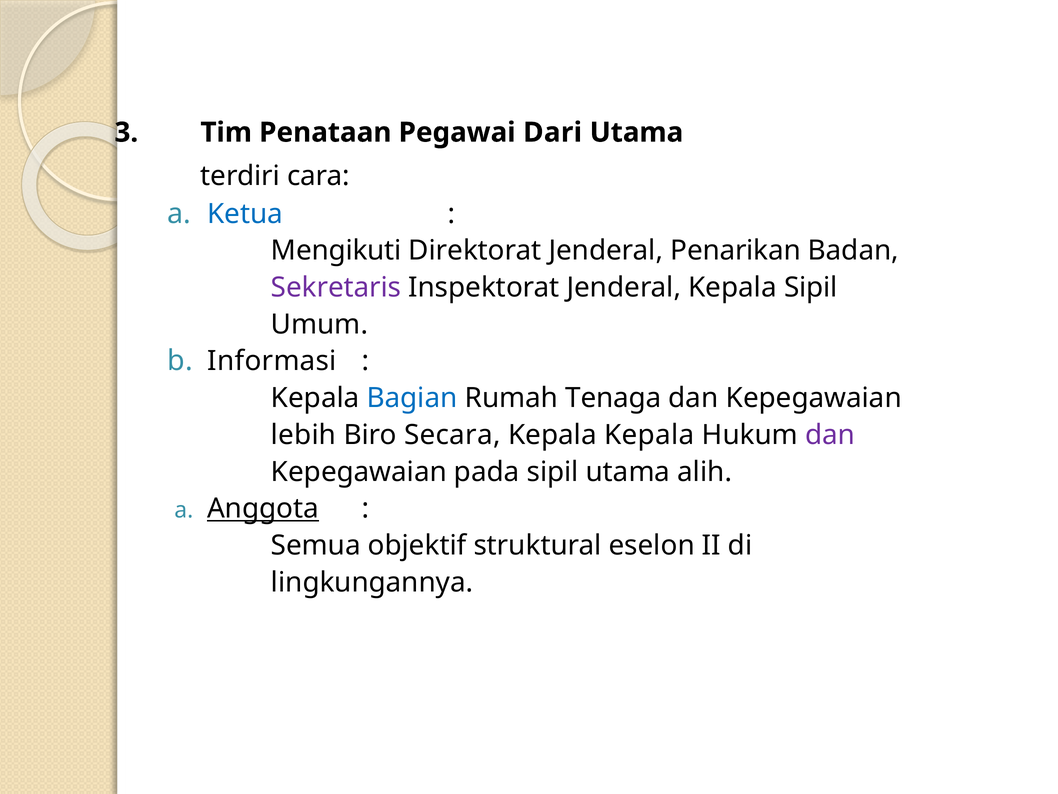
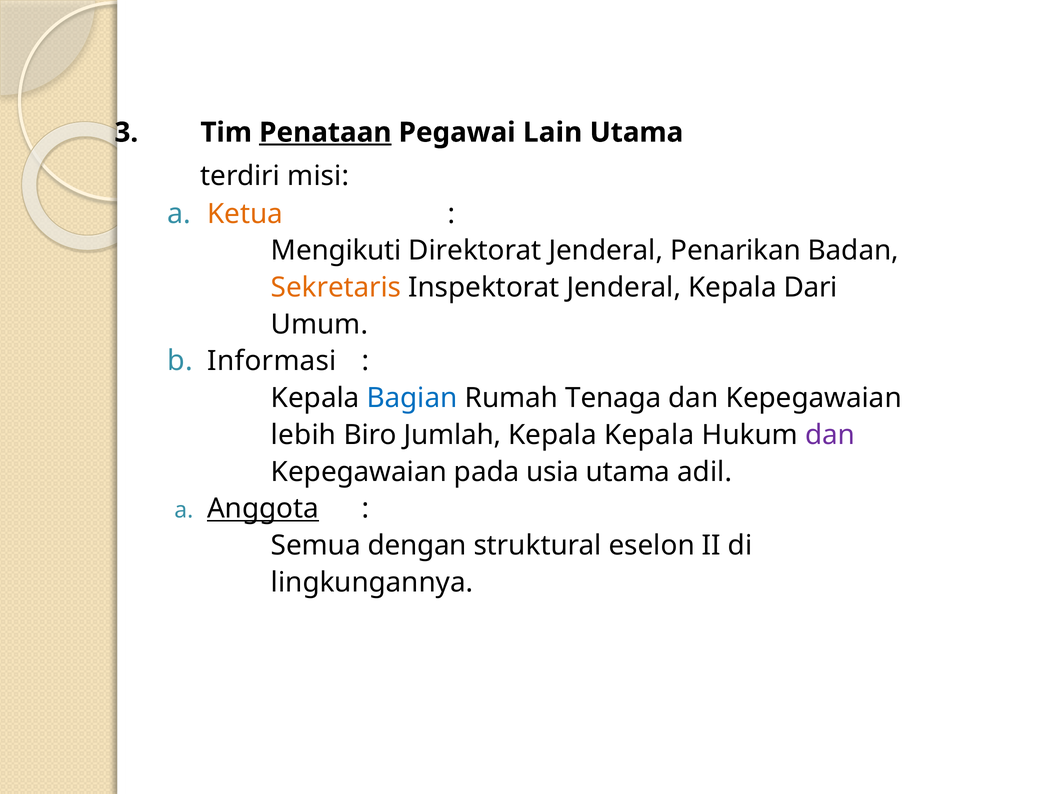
Penataan underline: none -> present (325, 132)
Dari: Dari -> Lain (553, 132)
cara: cara -> misi (318, 176)
Ketua colour: blue -> orange (245, 214)
Sekretaris colour: purple -> orange (336, 287)
Kepala Sipil: Sipil -> Dari (811, 287)
Secara: Secara -> Jumlah (453, 435)
pada sipil: sipil -> usia (553, 472)
alih: alih -> adil (705, 472)
objektif: objektif -> dengan (417, 545)
